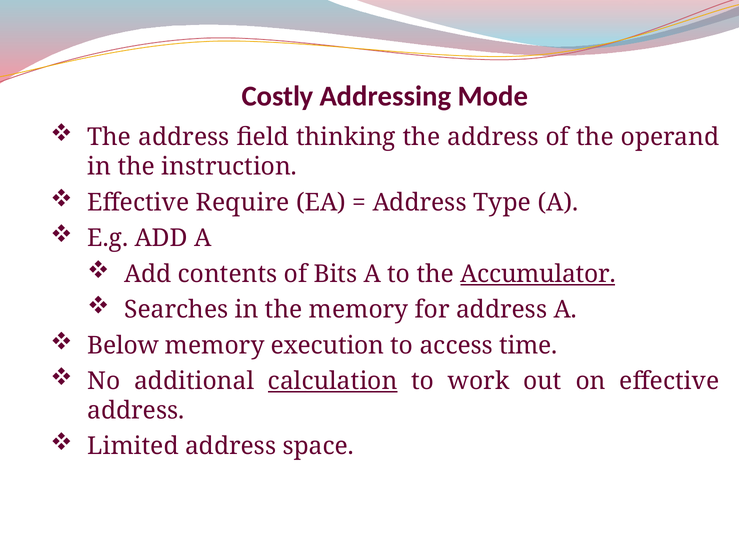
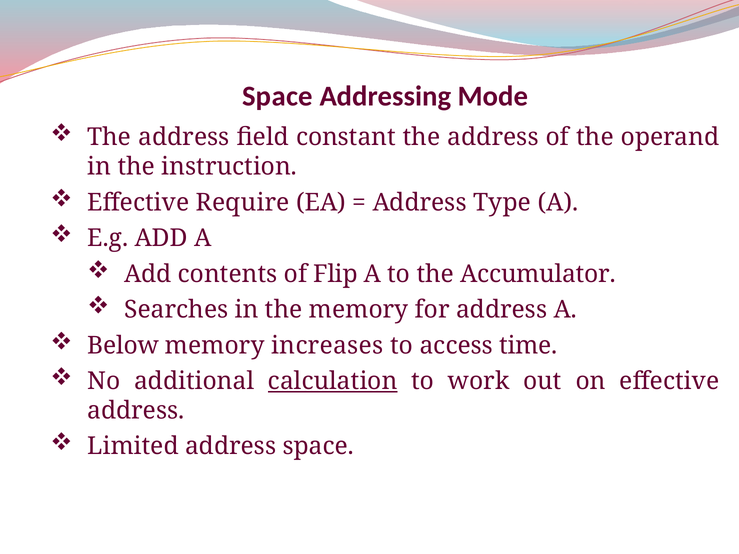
Costly: Costly -> Space (277, 96)
thinking: thinking -> constant (346, 137)
Bits: Bits -> Flip (335, 274)
Accumulator underline: present -> none (538, 274)
execution: execution -> increases (327, 346)
